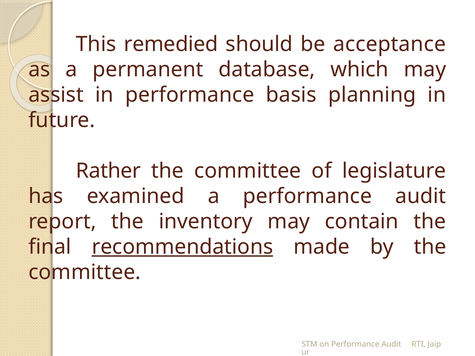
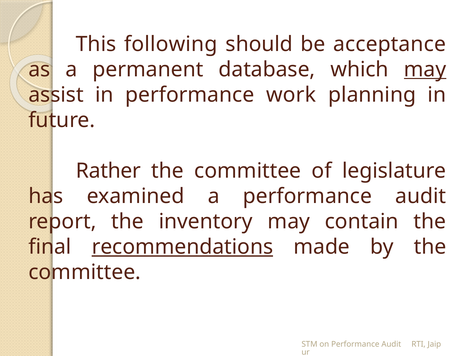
remedied: remedied -> following (171, 44)
may underline: none -> present (425, 69)
basis: basis -> work (291, 95)
